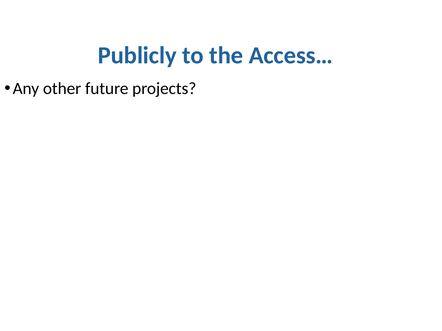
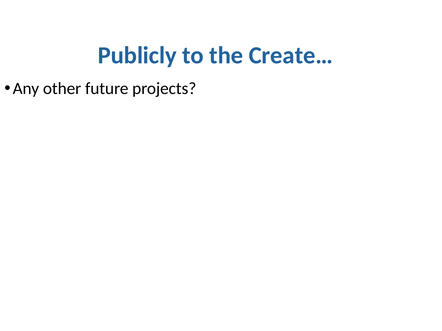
Access…: Access… -> Create… (291, 55)
